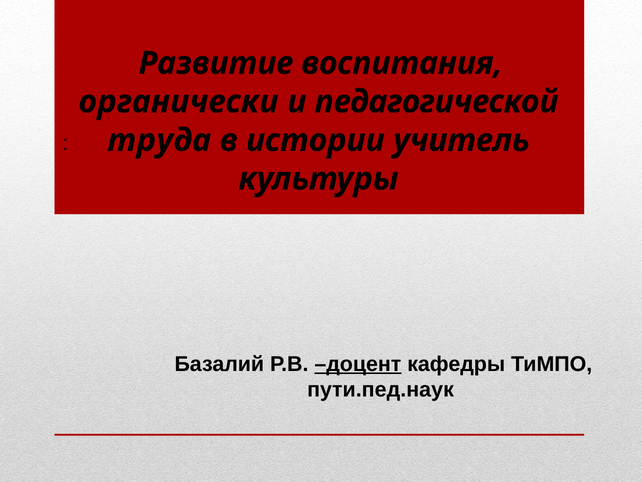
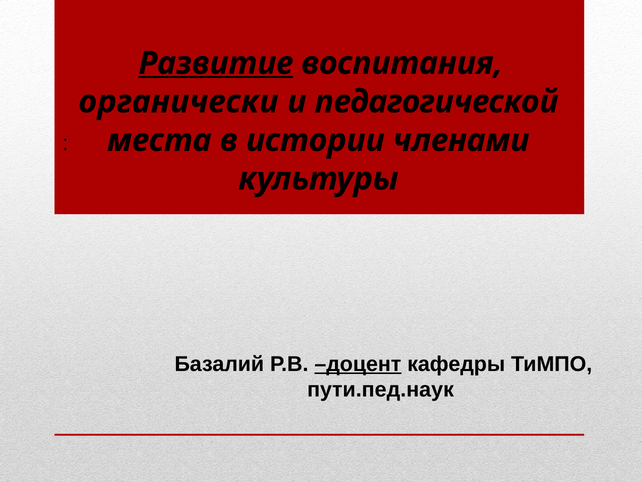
Развитие underline: none -> present (216, 63)
труда: труда -> места (159, 140)
учитель: учитель -> членами (461, 140)
